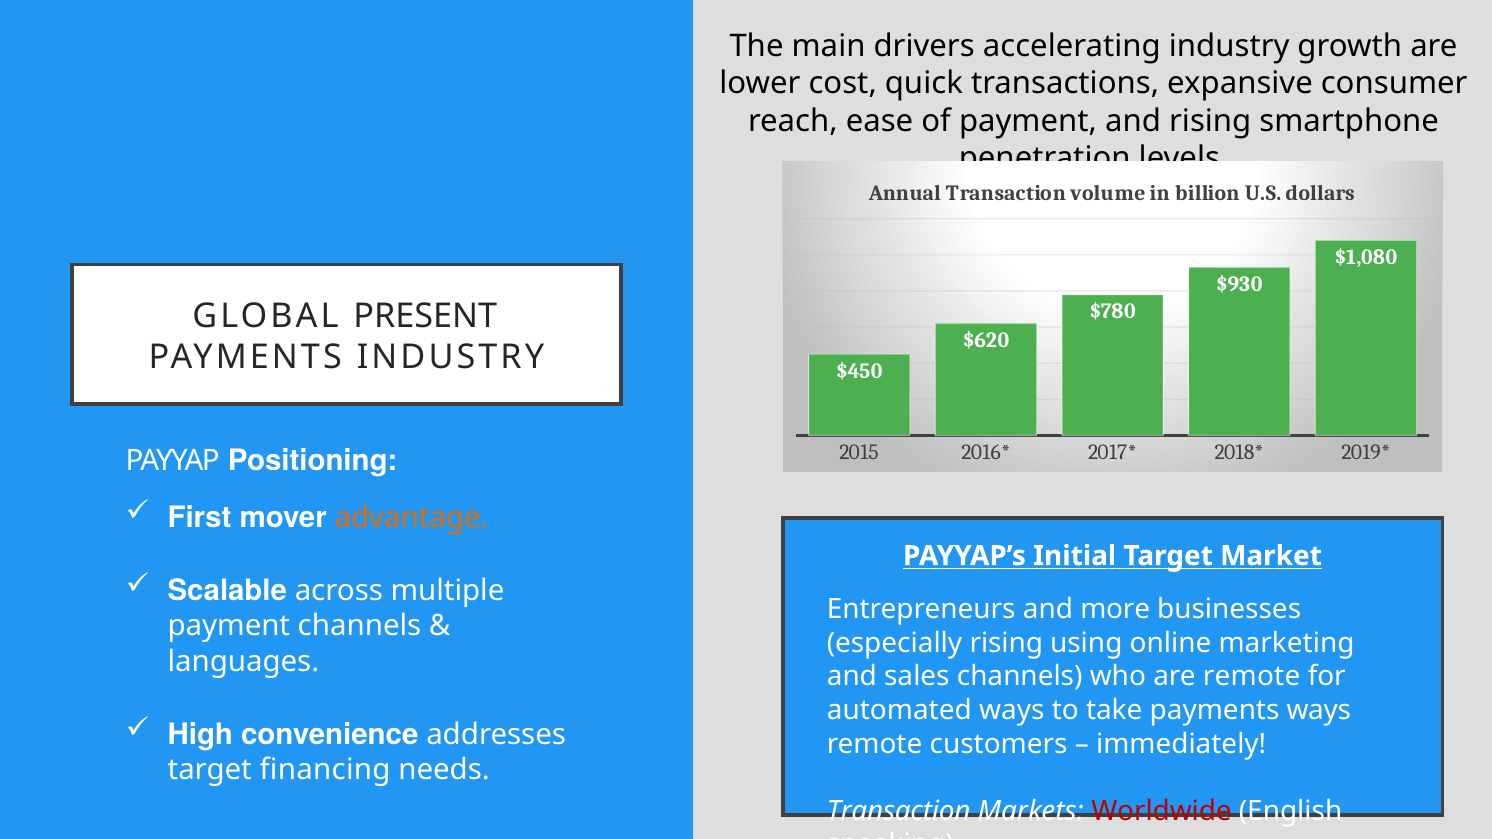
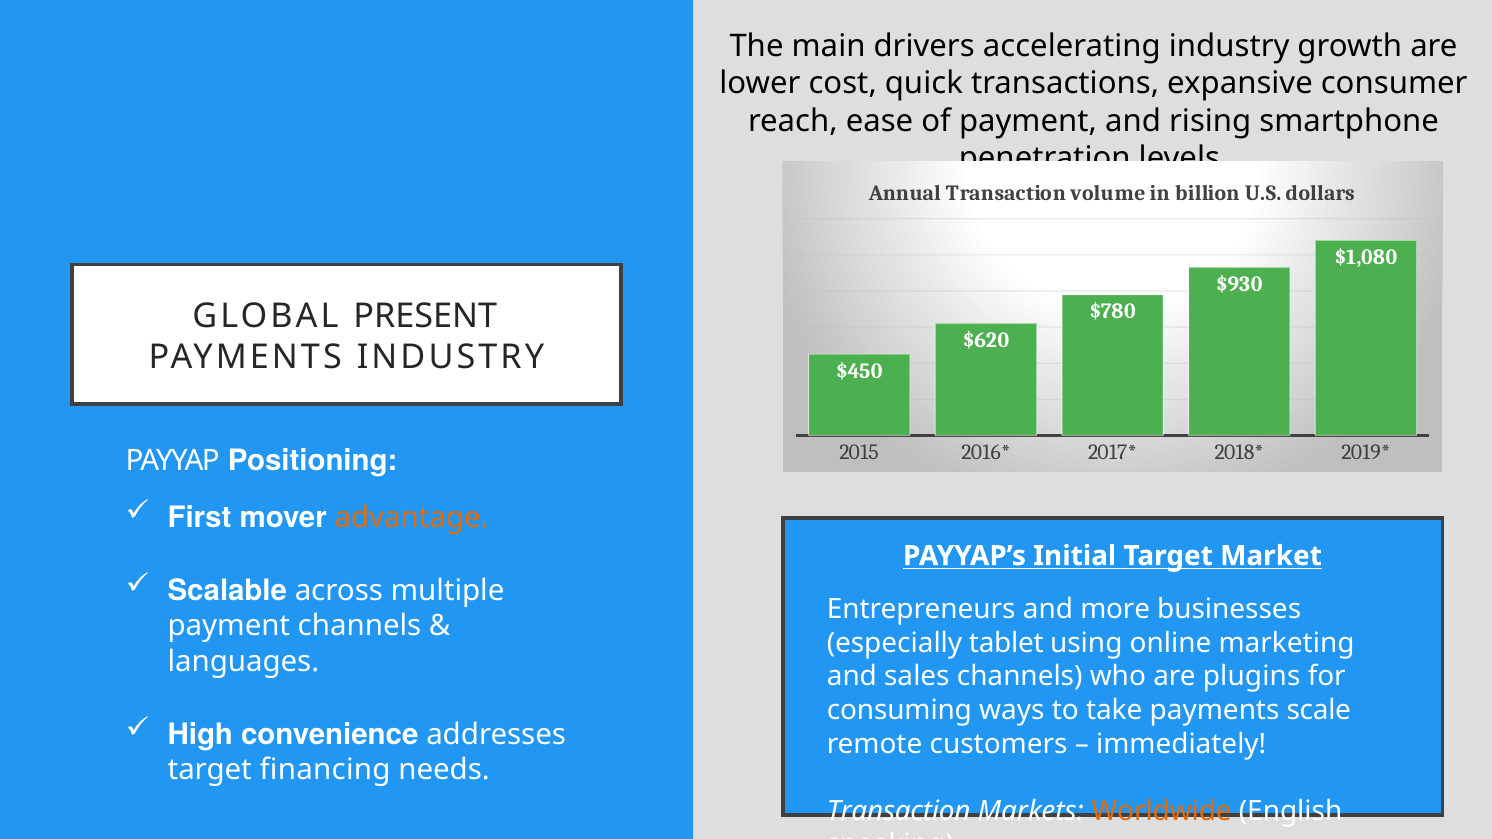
especially rising: rising -> tablet (1006, 643)
are remote: remote -> plugins (1252, 677)
automated: automated -> consuming (899, 711)
payments ways: ways -> scale (1319, 711)
Worldwide colour: red -> orange (1162, 811)
